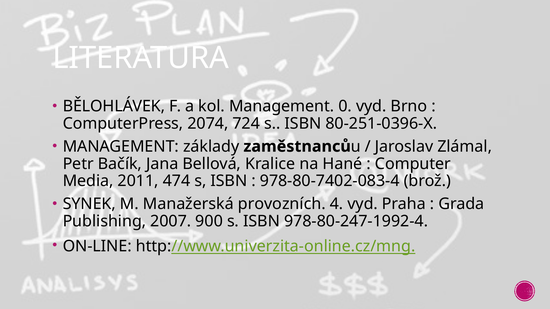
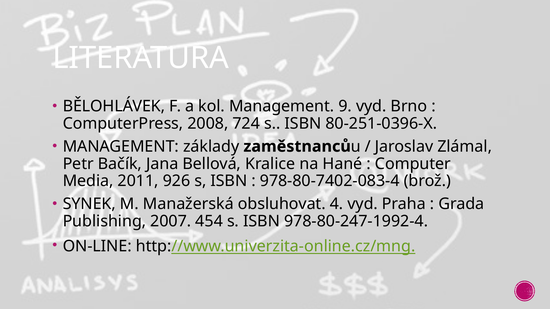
0: 0 -> 9 (345, 106)
2074: 2074 -> 2008 (208, 124)
474: 474 -> 926 (176, 181)
provozních: provozních -> obsluhovat (282, 204)
900: 900 -> 454 (209, 222)
